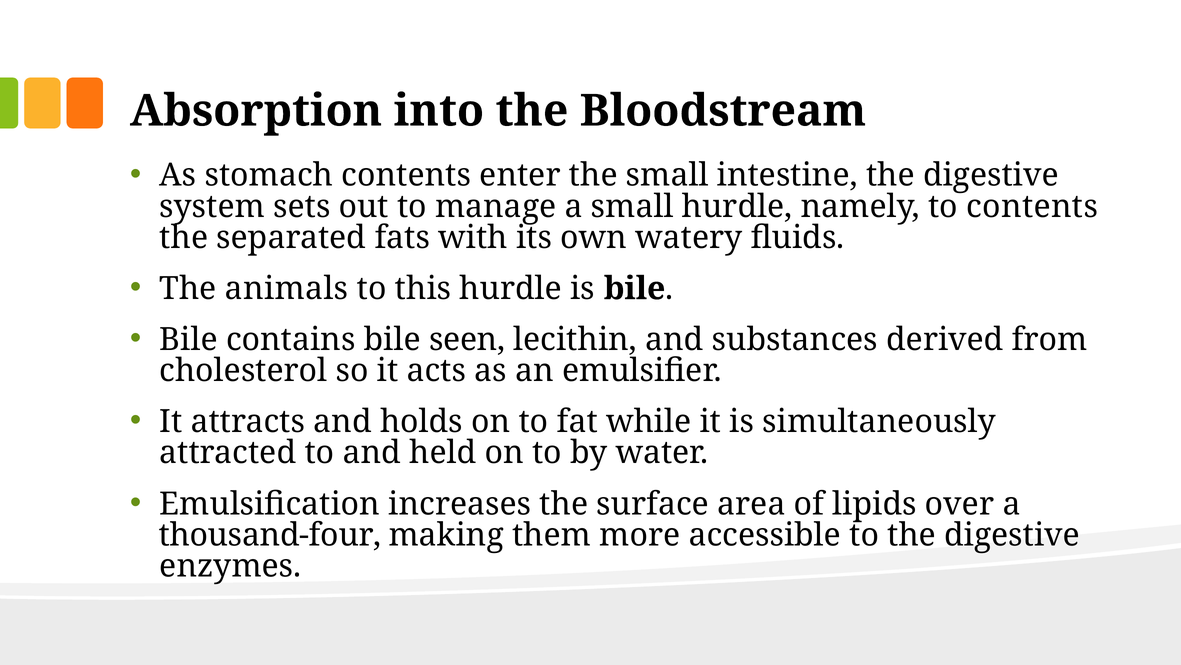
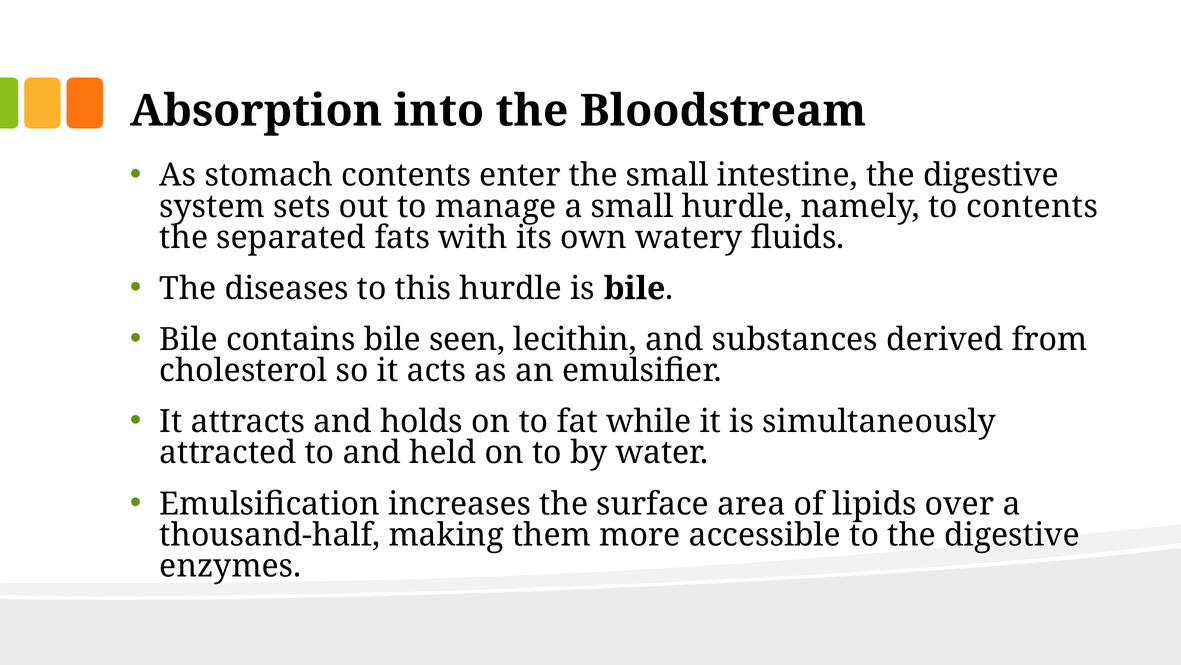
animals: animals -> diseases (287, 288)
thousand-four: thousand-four -> thousand-half (270, 535)
